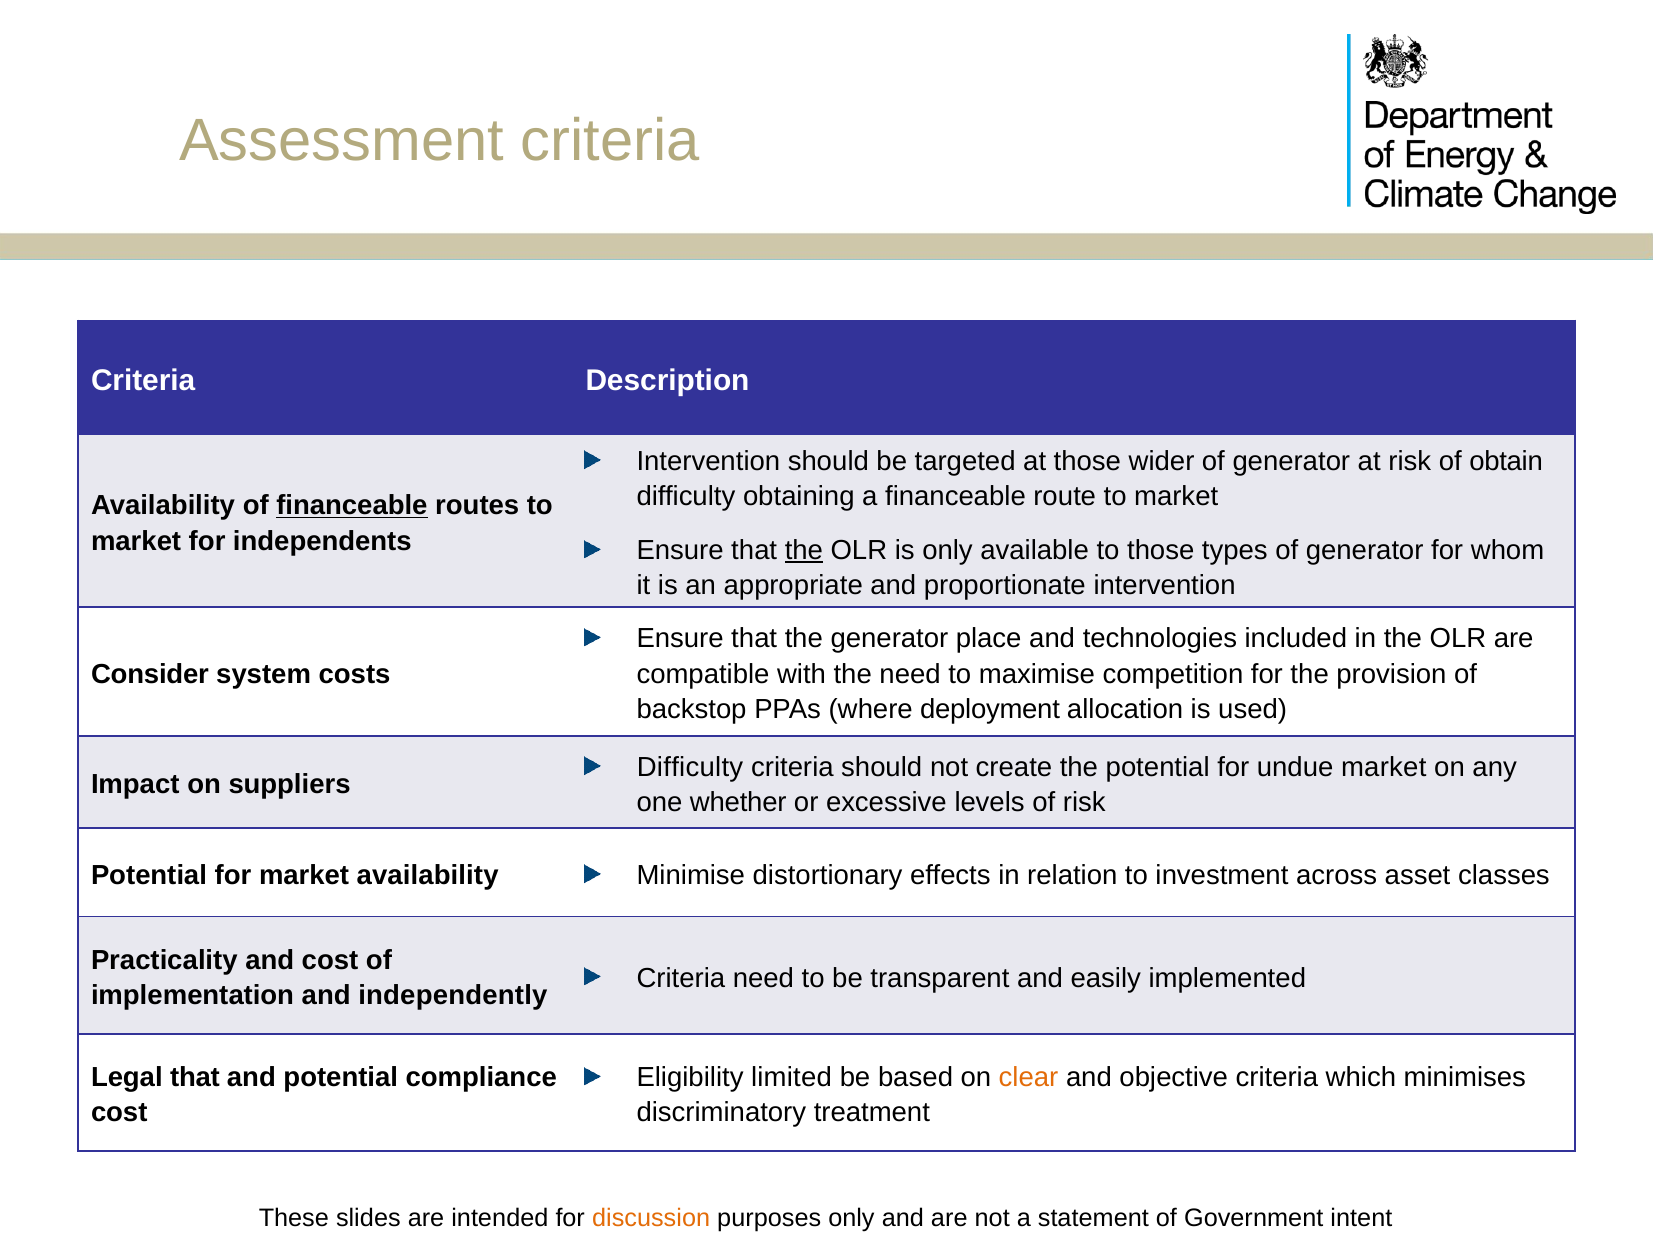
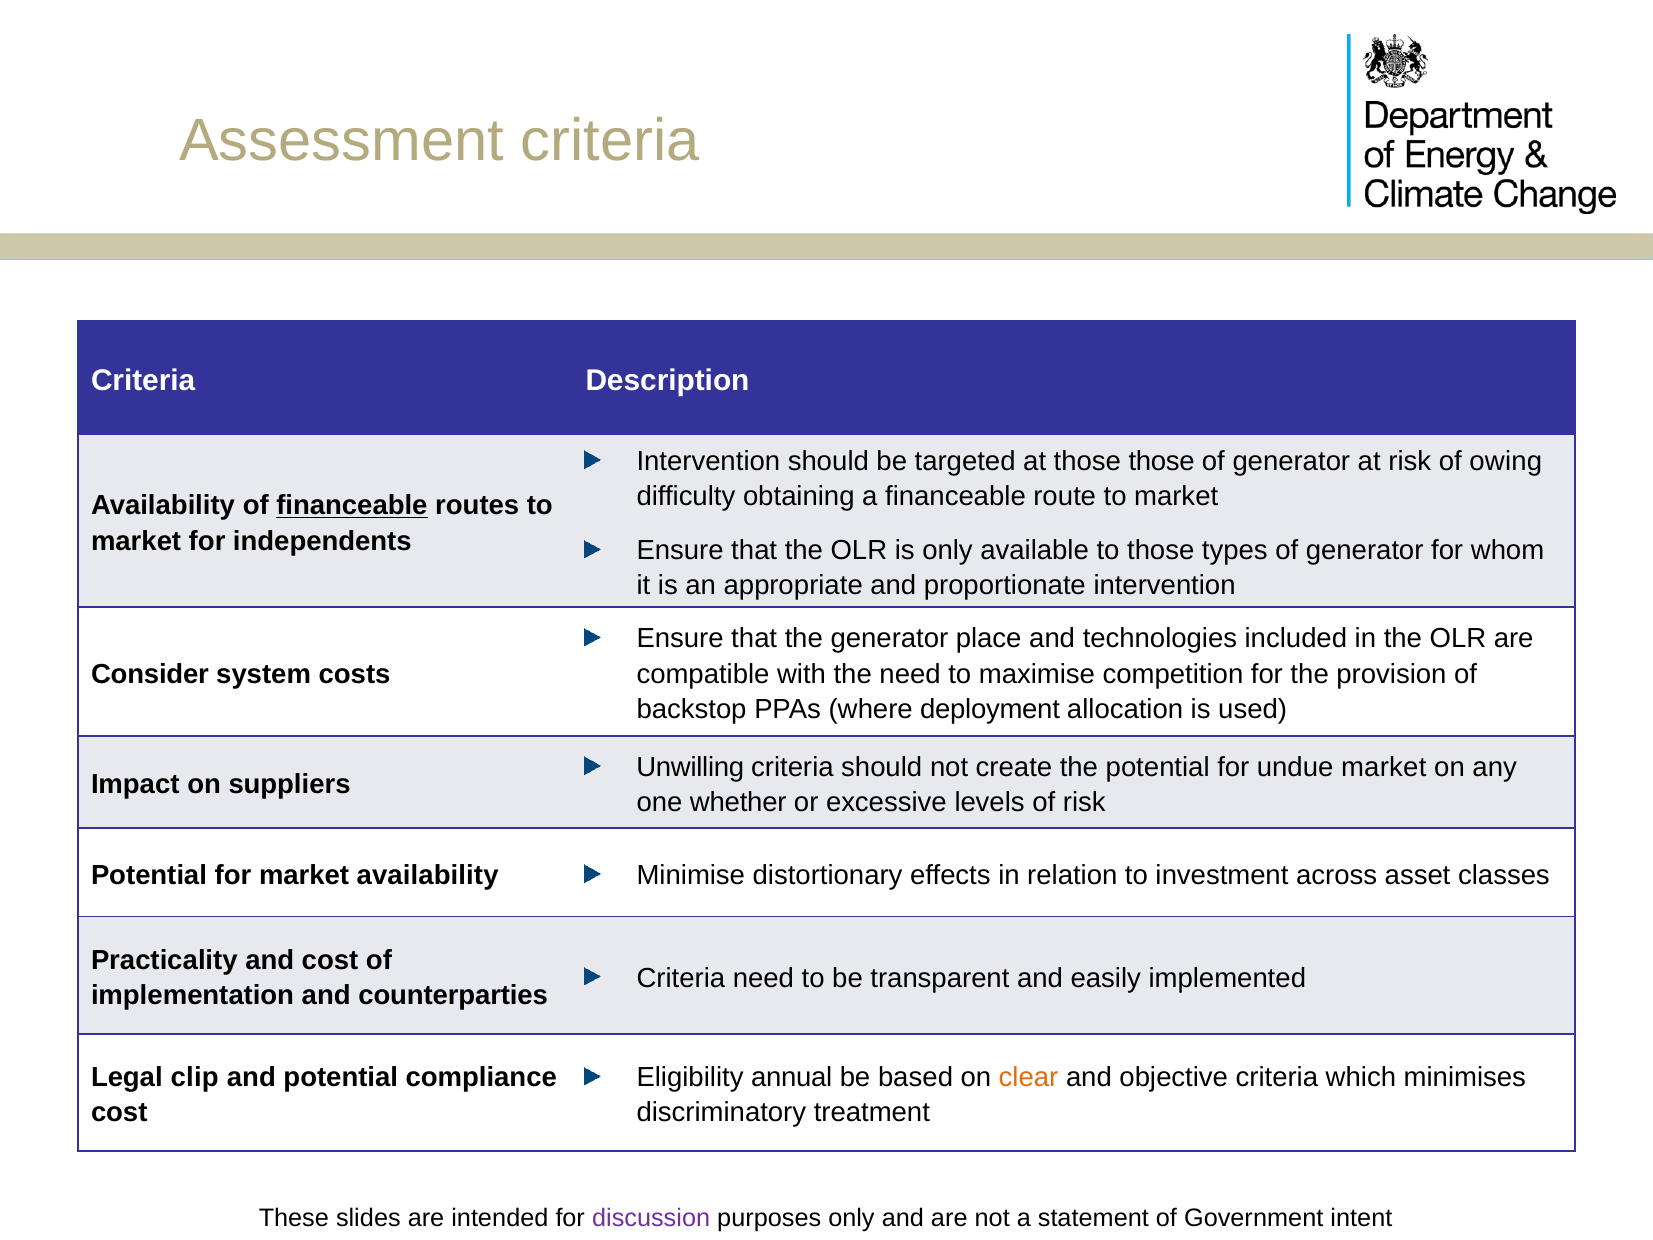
those wider: wider -> those (1162, 461)
obtain: obtain -> owing (1506, 461)
the underline: present -> none (804, 550)
Difficulty: Difficulty -> Unwilling (690, 767)
independently: independently -> counterparties (453, 995)
Legal that: that -> clip (195, 1077)
limited: limited -> annual (792, 1077)
discussion colour: orange -> purple (651, 1218)
